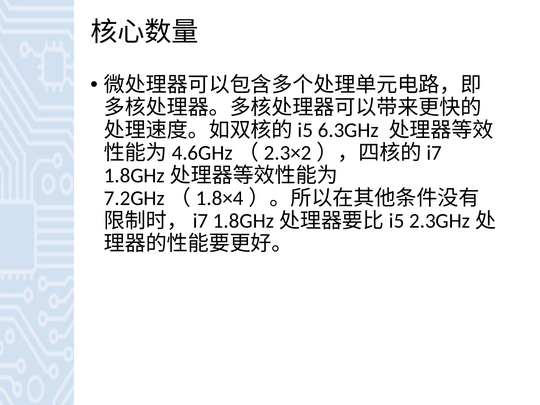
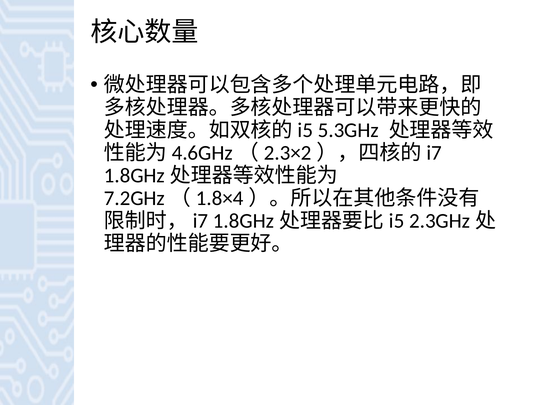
6.3GHz: 6.3GHz -> 5.3GHz (348, 130)
